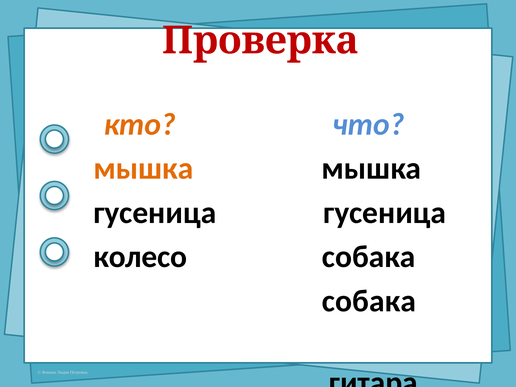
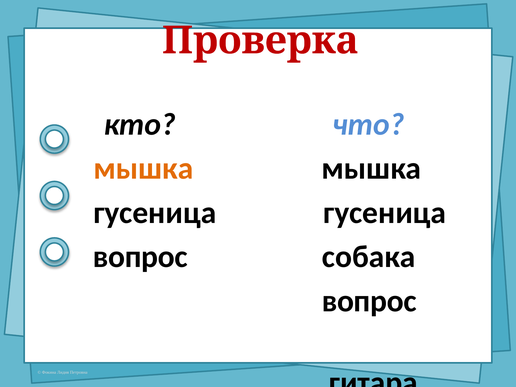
кто colour: orange -> black (140, 124)
колесо: колесо -> вопрос (140, 257)
собака: собака -> вопрос (369, 301)
